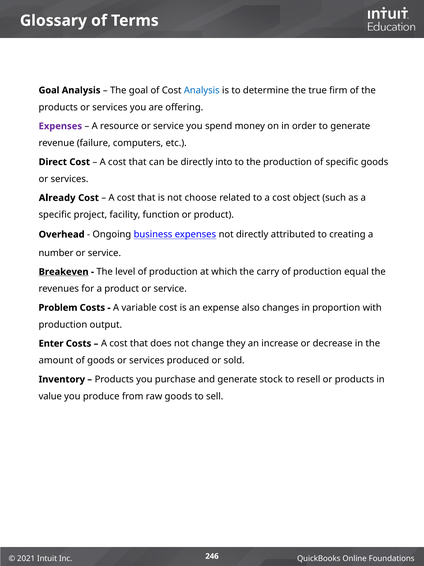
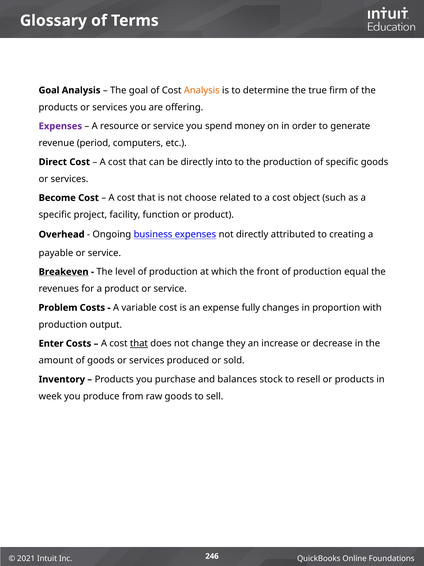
Analysis colour: blue -> orange (202, 90)
failure: failure -> period (94, 143)
Already: Already -> Become (57, 198)
number: number -> payable (56, 253)
carry: carry -> front (268, 272)
also: also -> fully (251, 307)
that underline: none -> present (139, 343)
and generate: generate -> balances (237, 379)
value: value -> week (50, 396)
